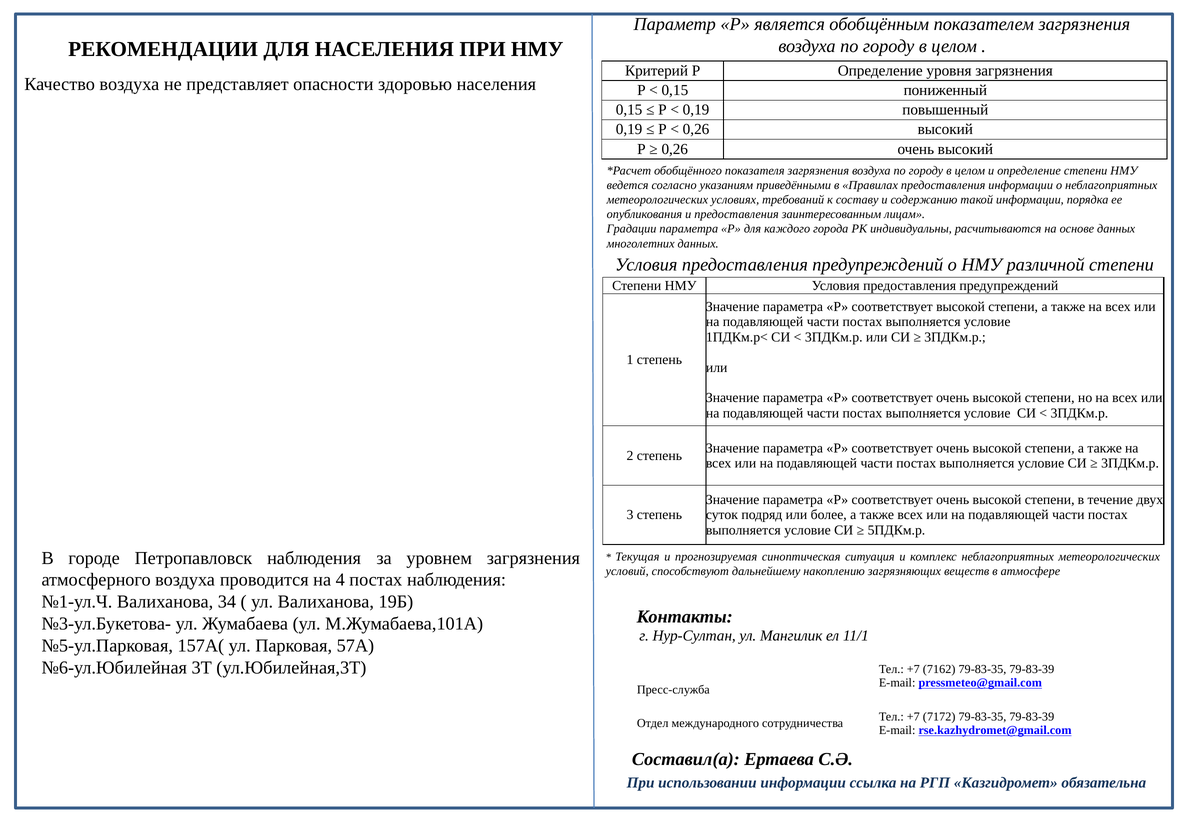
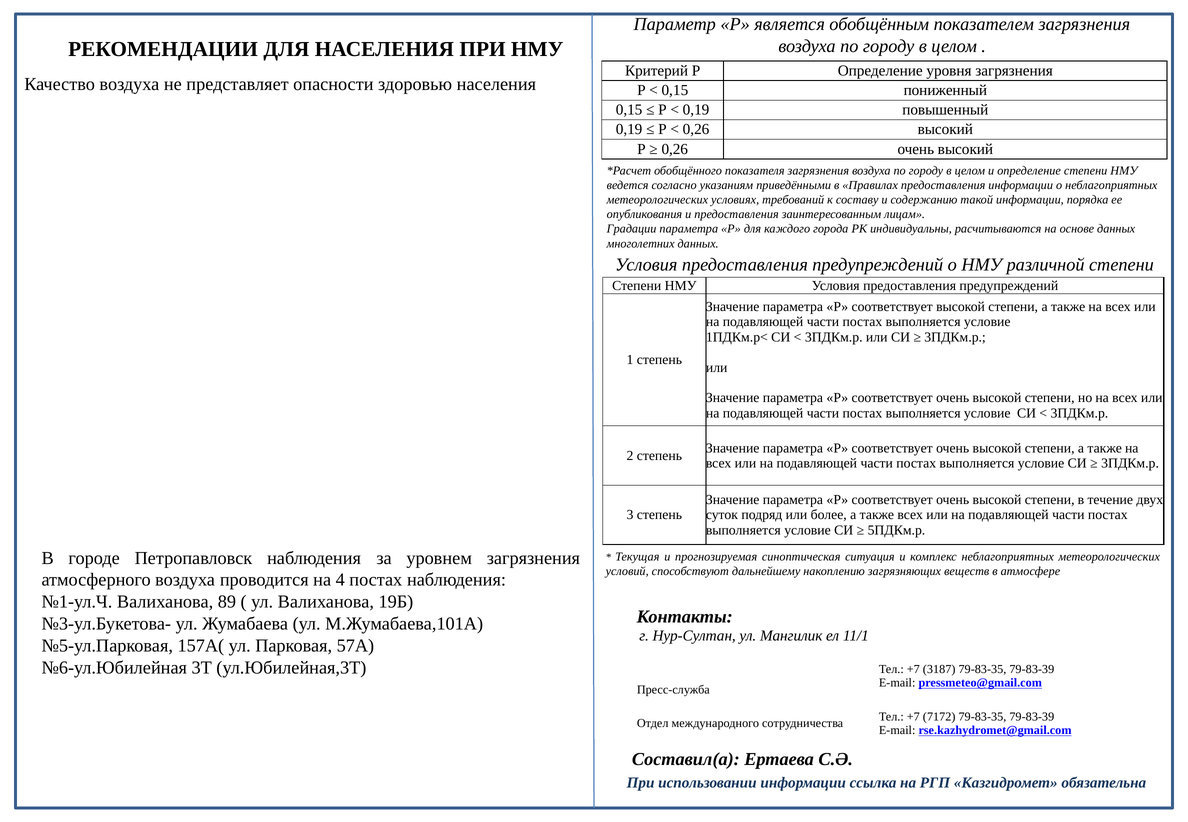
34: 34 -> 89 (227, 602)
7162: 7162 -> 3187 (939, 670)
